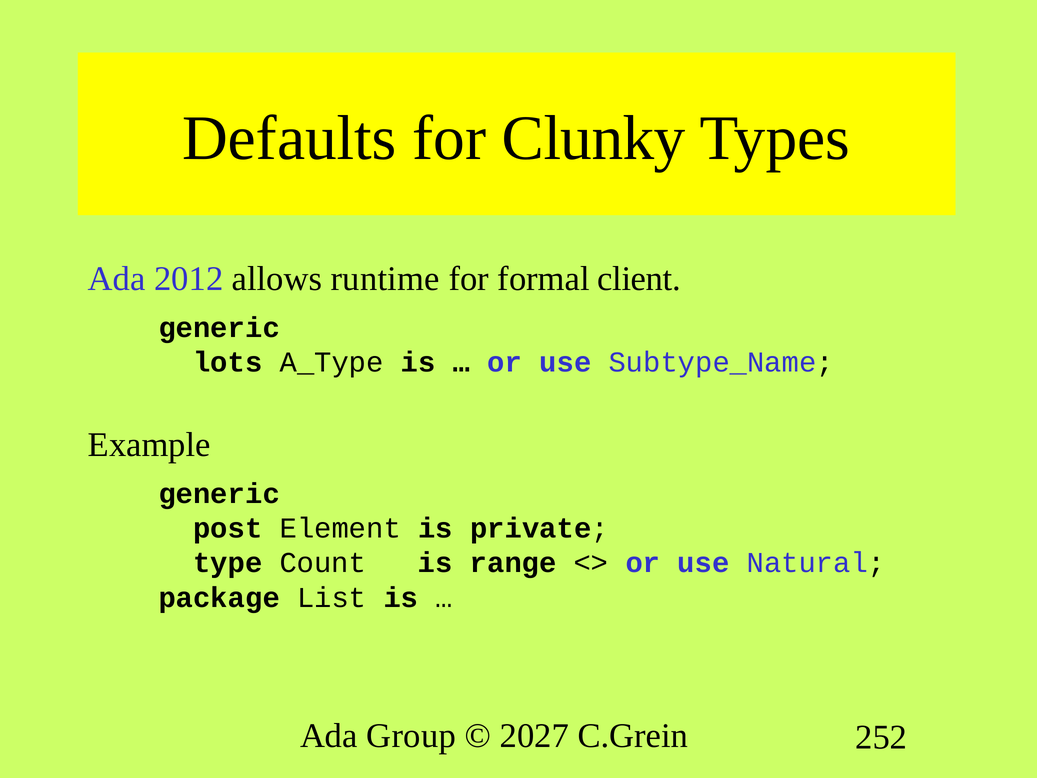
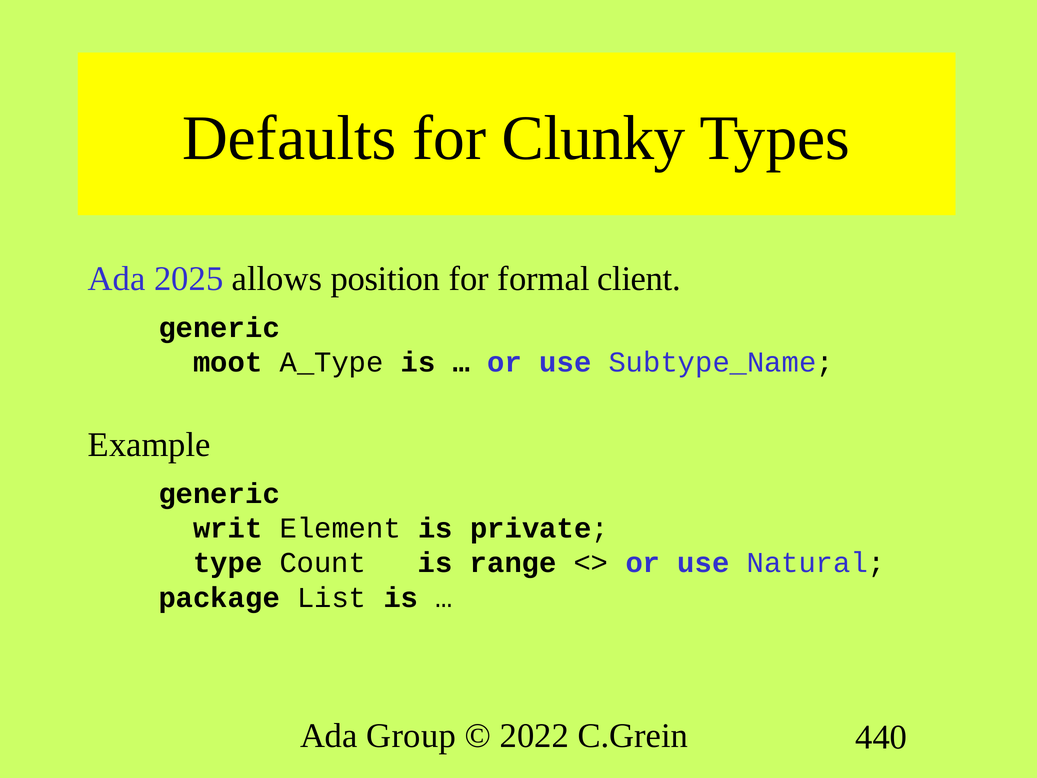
2012: 2012 -> 2025 (189, 279)
runtime: runtime -> position (385, 279)
lots: lots -> moot (228, 362)
post: post -> writ (228, 528)
2027: 2027 -> 2022 (534, 736)
252: 252 -> 440 (881, 737)
